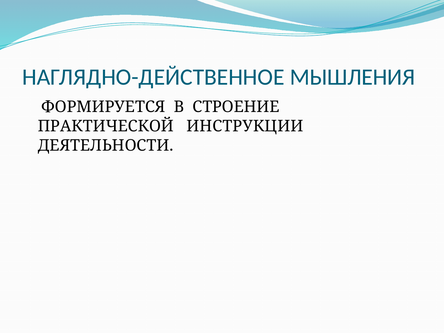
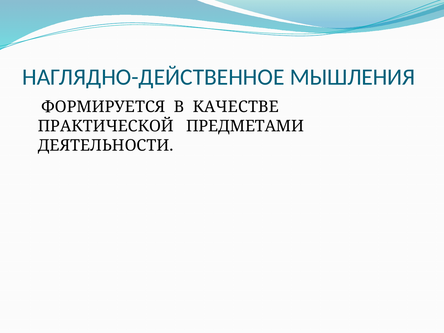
СТРОЕНИЕ: СТРОЕНИЕ -> КАЧЕСТВЕ (236, 107)
ИНСТРУКЦИИ: ИНСТРУКЦИИ -> ПРЕДМЕТАМИ (245, 126)
